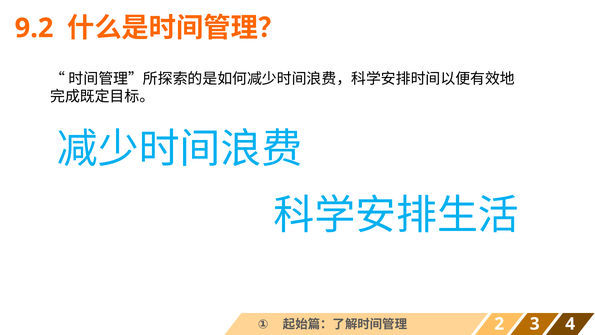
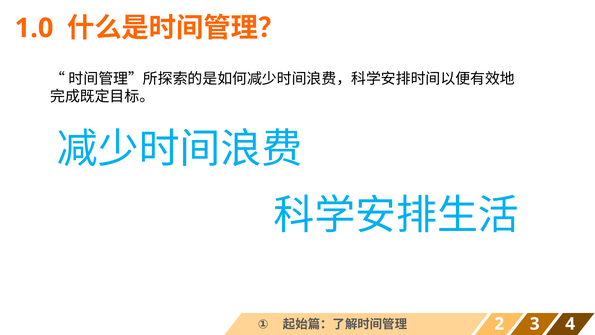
9.2: 9.2 -> 1.0 (34, 28)
